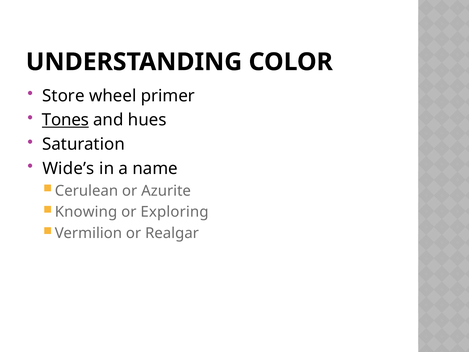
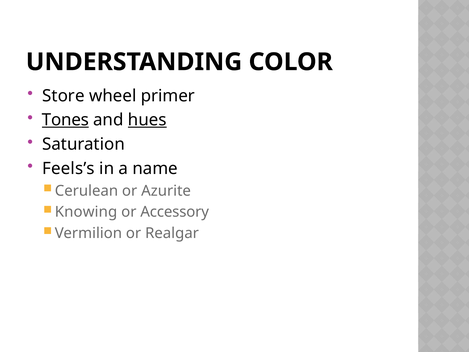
hues underline: none -> present (147, 120)
Wide’s: Wide’s -> Feels’s (68, 168)
Exploring: Exploring -> Accessory (175, 212)
